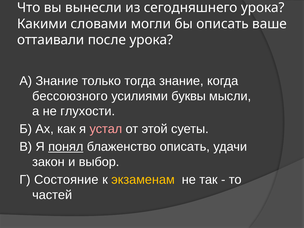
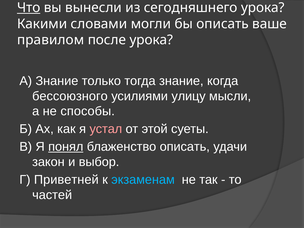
Что underline: none -> present (29, 8)
оттаивали: оттаивали -> правилом (51, 40)
буквы: буквы -> улицу (189, 96)
глухости: глухости -> способы (88, 111)
Состояние: Состояние -> Приветней (66, 180)
экзаменам colour: yellow -> light blue (143, 180)
